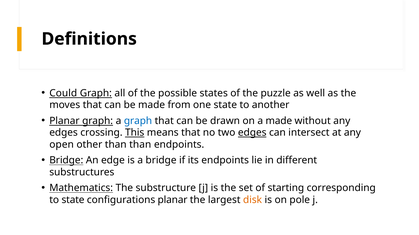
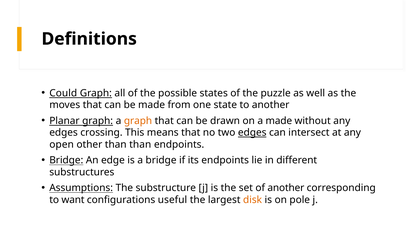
graph colour: blue -> orange (138, 121)
This underline: present -> none (135, 133)
Mathematics: Mathematics -> Assumptions (81, 188)
of starting: starting -> another (286, 188)
to state: state -> want (73, 200)
configurations planar: planar -> useful (172, 200)
